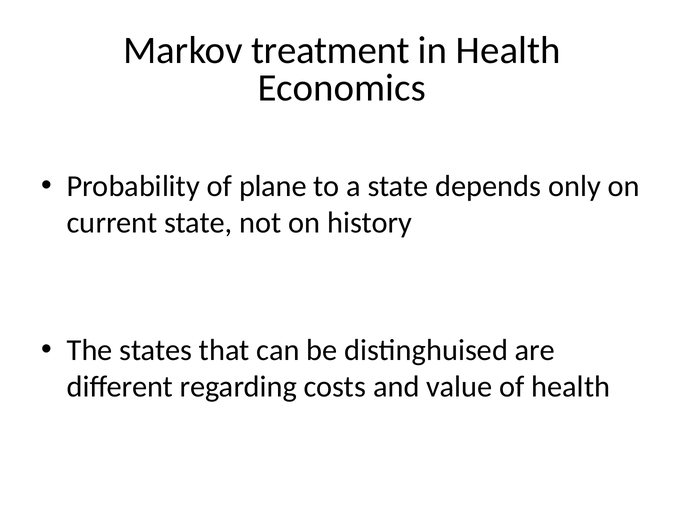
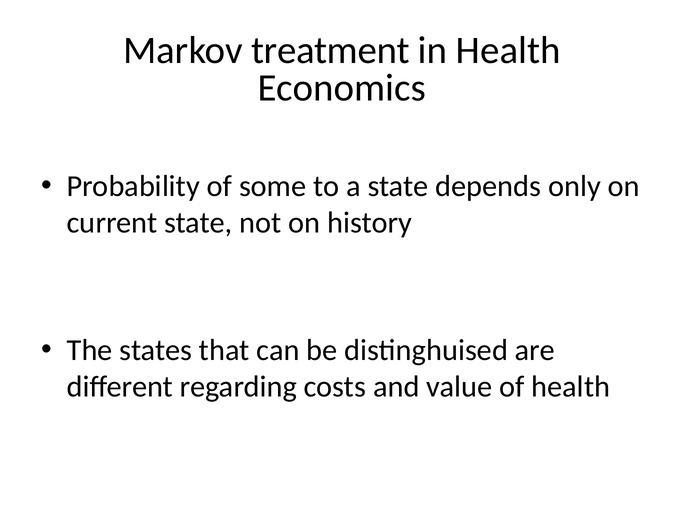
plane: plane -> some (273, 186)
